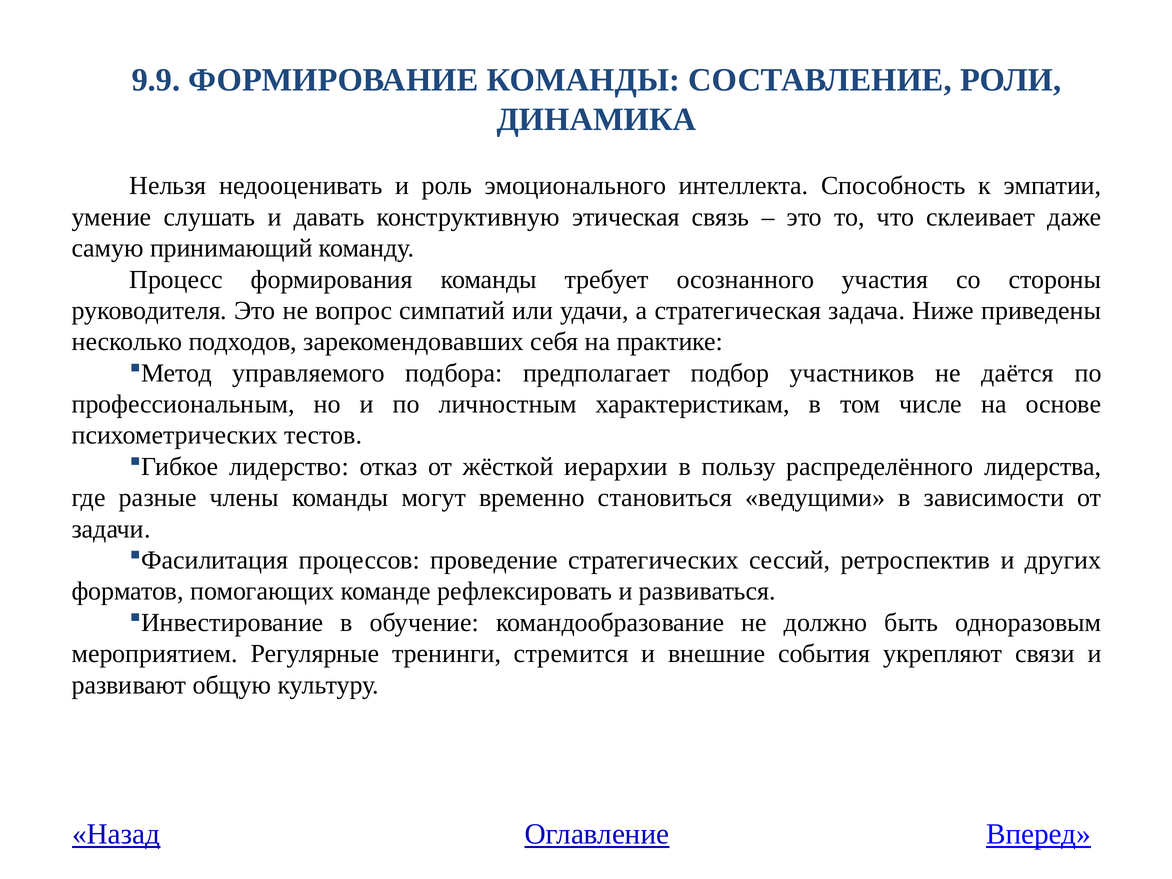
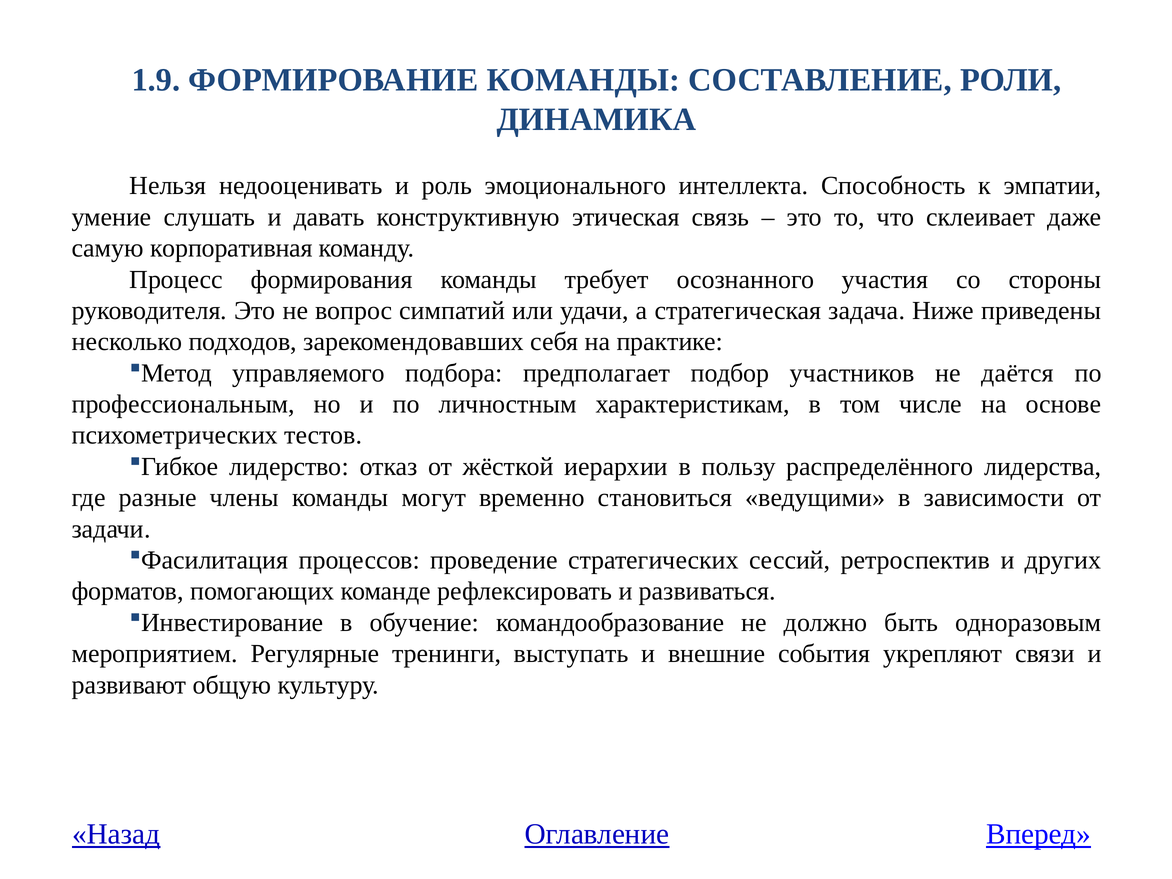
9.9: 9.9 -> 1.9 (156, 80)
принимающий: принимающий -> корпоративная (231, 248)
стремится: стремится -> выступать (571, 654)
